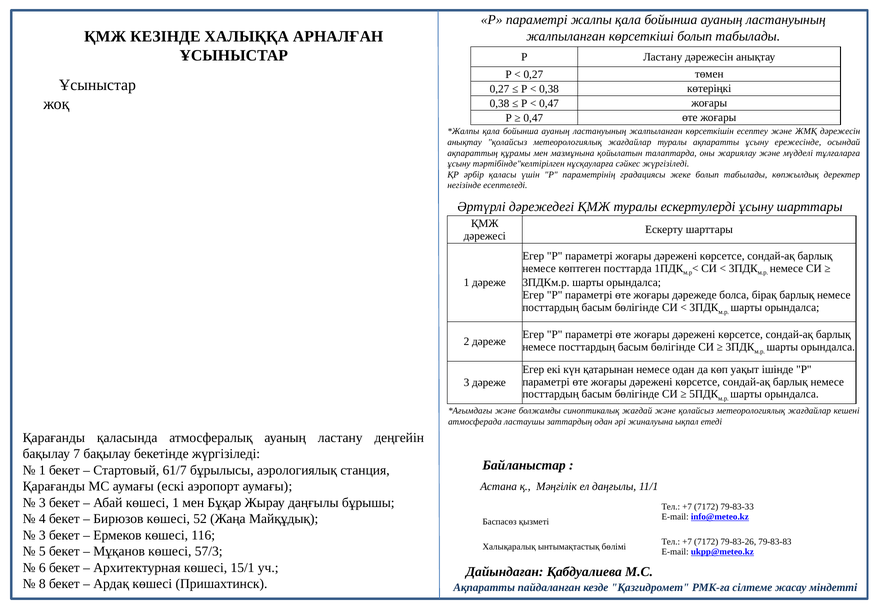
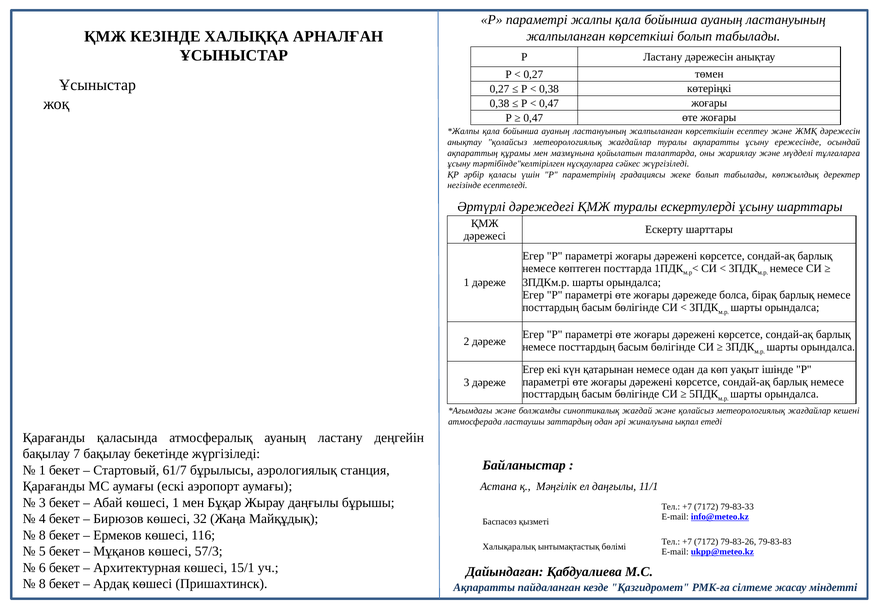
52: 52 -> 32 (200, 518)
3: 3 -> 8 (42, 535)
